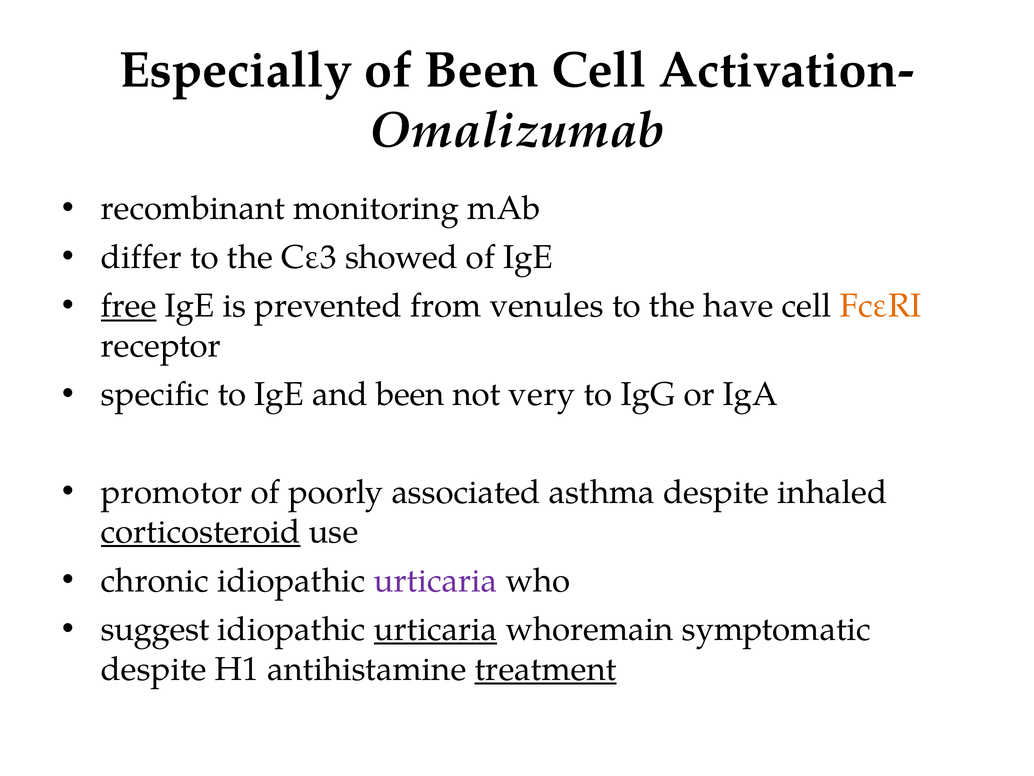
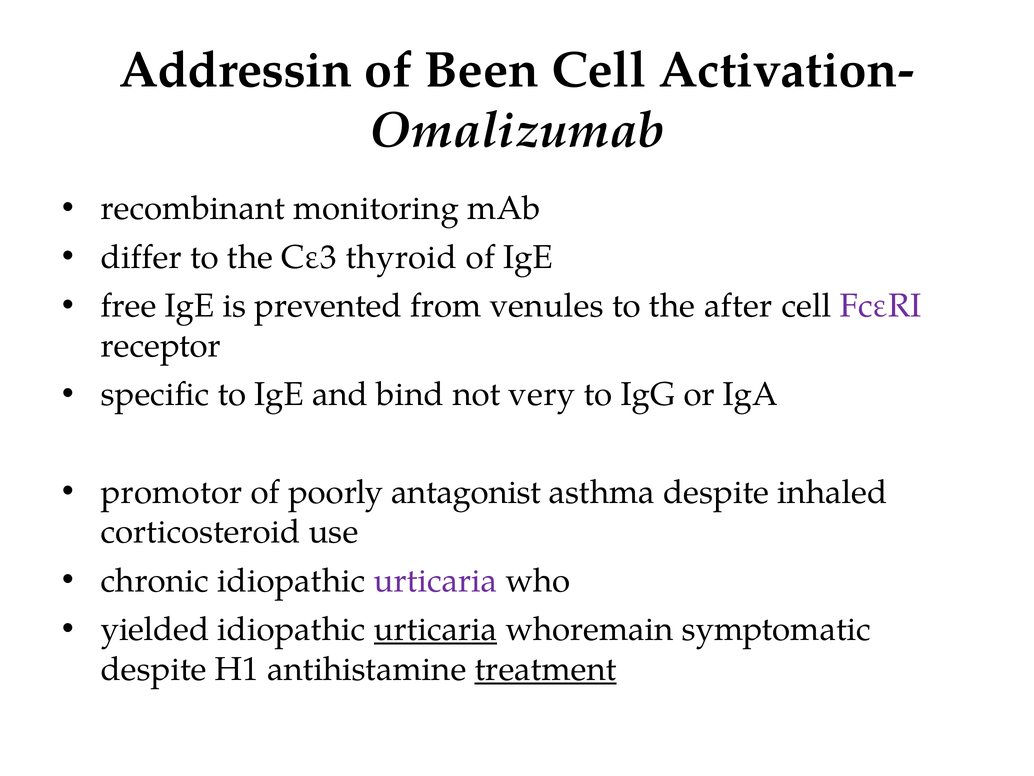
Especially: Especially -> Addressin (236, 70)
showed: showed -> thyroid (401, 257)
free underline: present -> none (129, 306)
have: have -> after (738, 306)
FcεRI colour: orange -> purple (880, 306)
and been: been -> bind (410, 394)
associated: associated -> antagonist (466, 492)
corticosteroid underline: present -> none (201, 532)
suggest: suggest -> yielded (155, 629)
